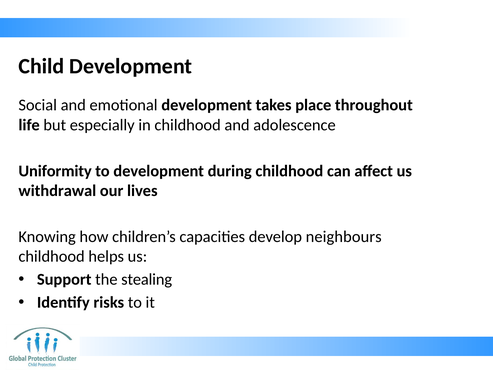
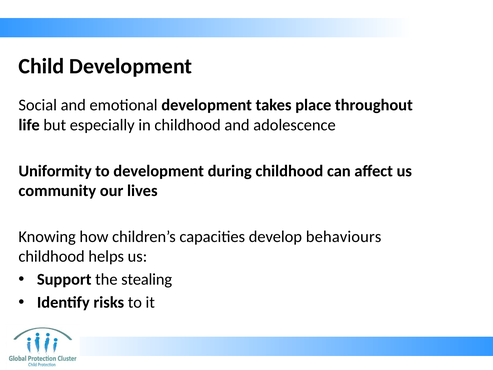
withdrawal: withdrawal -> community (57, 191)
neighbours: neighbours -> behaviours (344, 237)
